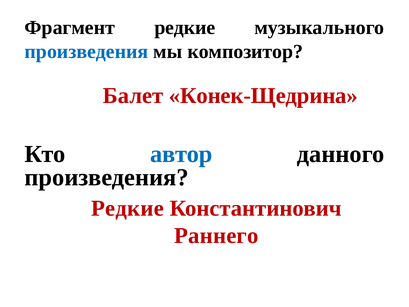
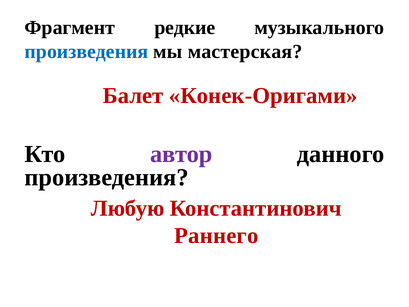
композитор: композитор -> мастерская (245, 52)
Конек-Щедрина: Конек-Щедрина -> Конек-Оригами (263, 96)
автор colour: blue -> purple (181, 154)
Редкие: Редкие -> Любую (128, 208)
